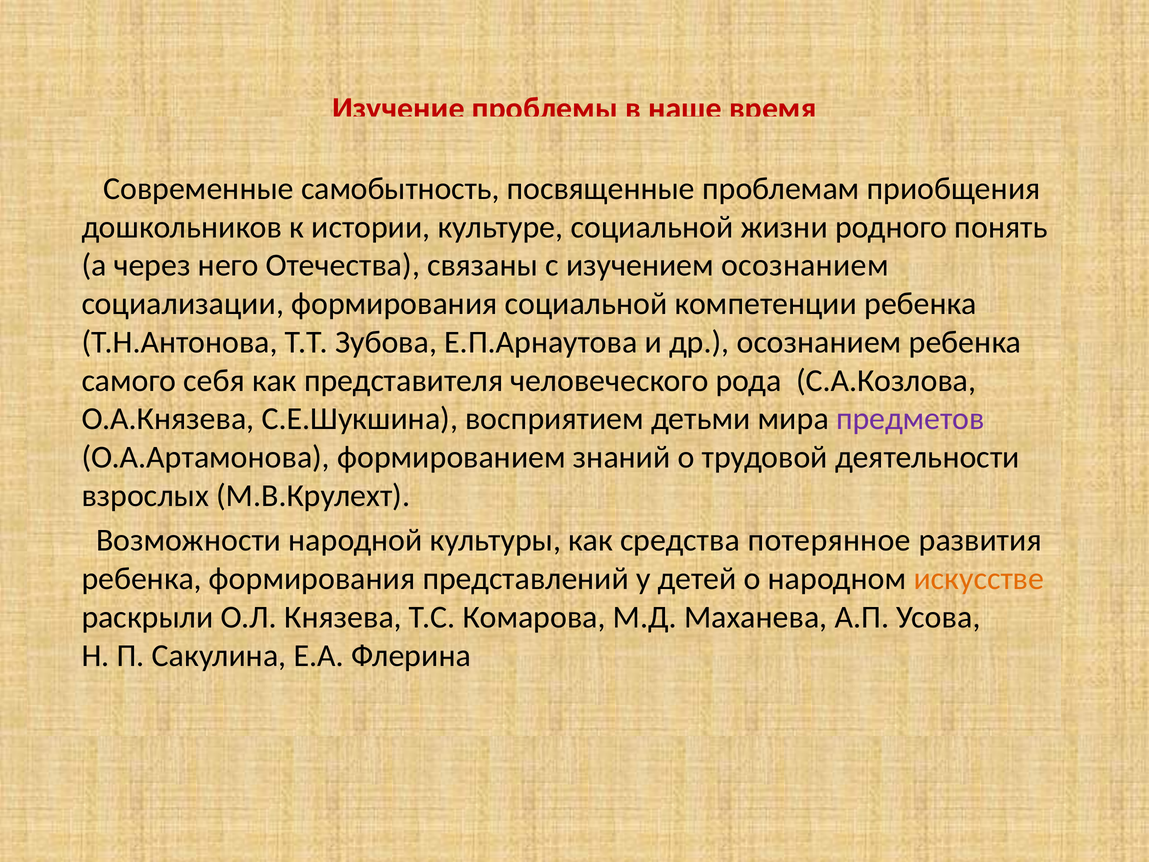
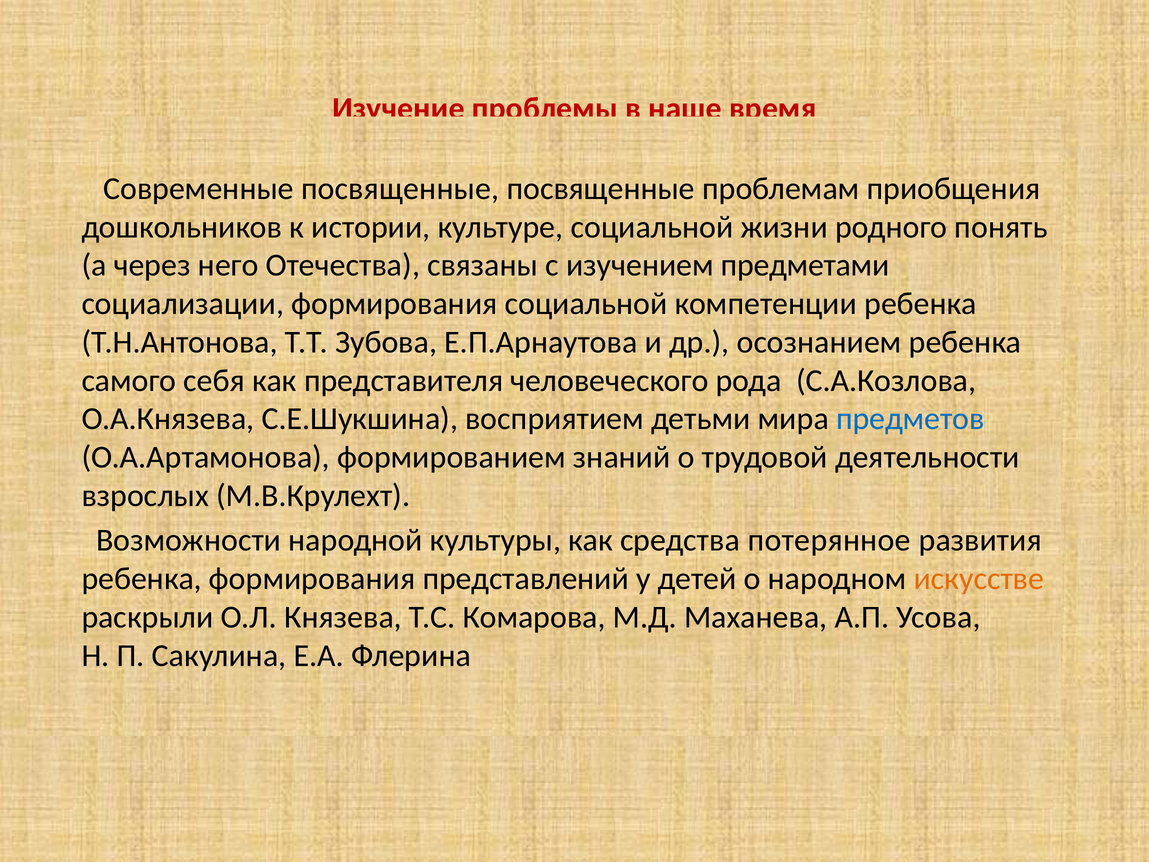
Современные самобытность: самобытность -> посвященные (400, 189)
изучением осознанием: осознанием -> предметами (805, 265)
предметов colour: purple -> blue (910, 419)
